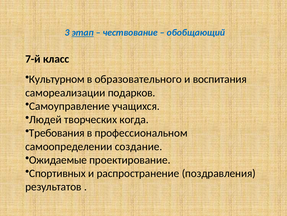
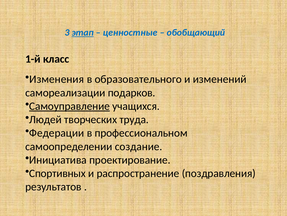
чествование: чествование -> ценностные (130, 33)
7-й: 7-й -> 1-й (33, 59)
Культурном: Культурном -> Изменения (57, 79)
воспитания: воспитания -> изменений (220, 79)
Самоуправление underline: none -> present (70, 106)
когда: когда -> труда (134, 119)
Требования: Требования -> Федерации (57, 133)
Ожидаемые: Ожидаемые -> Инициатива (58, 159)
